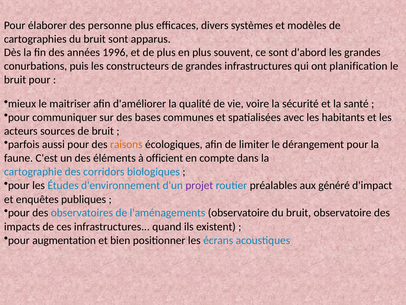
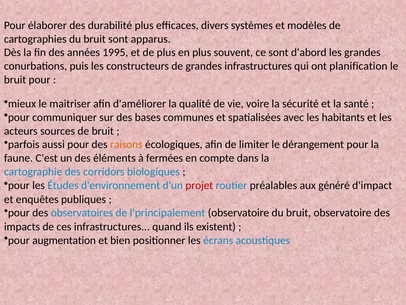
personne: personne -> durabilité (110, 25)
1996: 1996 -> 1995 (115, 52)
officient: officient -> fermées (165, 158)
projet colour: purple -> red (199, 185)
l'aménagements: l'aménagements -> l'principalement (167, 213)
